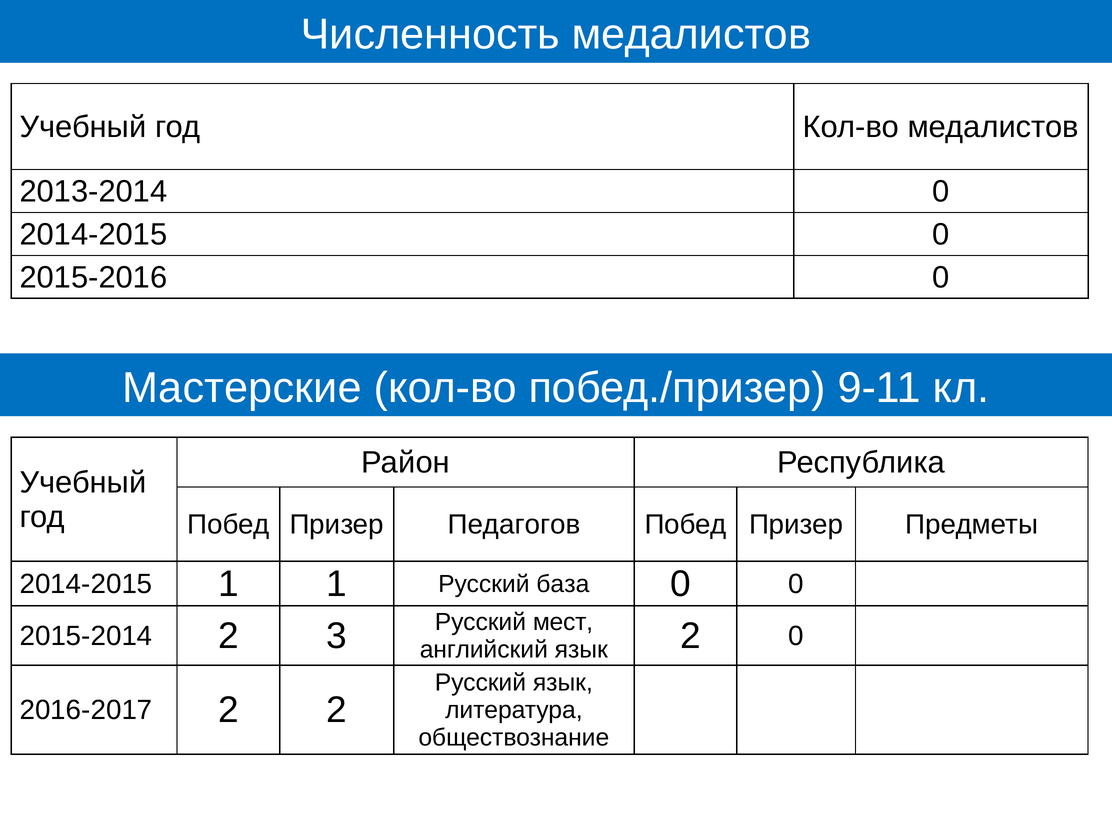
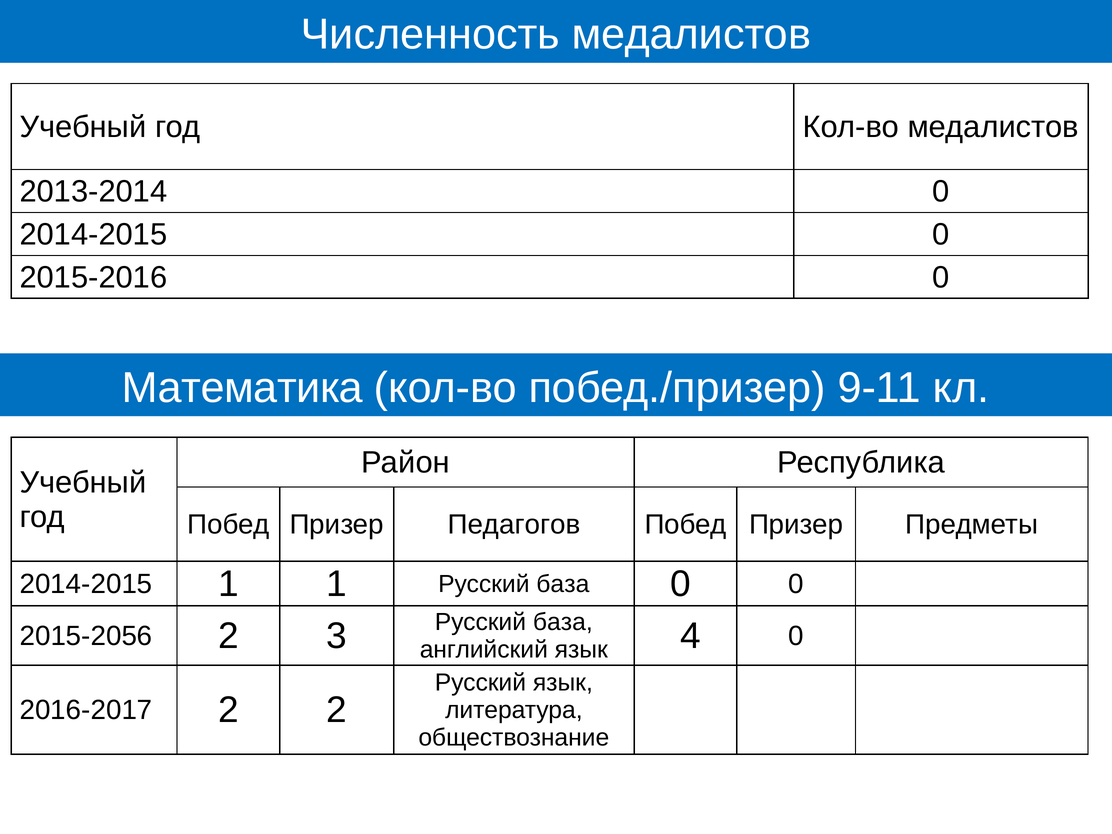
Мастерские: Мастерские -> Математика (242, 388)
2015-2014: 2015-2014 -> 2015-2056 (86, 636)
3 Русский мест: мест -> база (563, 622)
язык 2: 2 -> 4 (691, 636)
